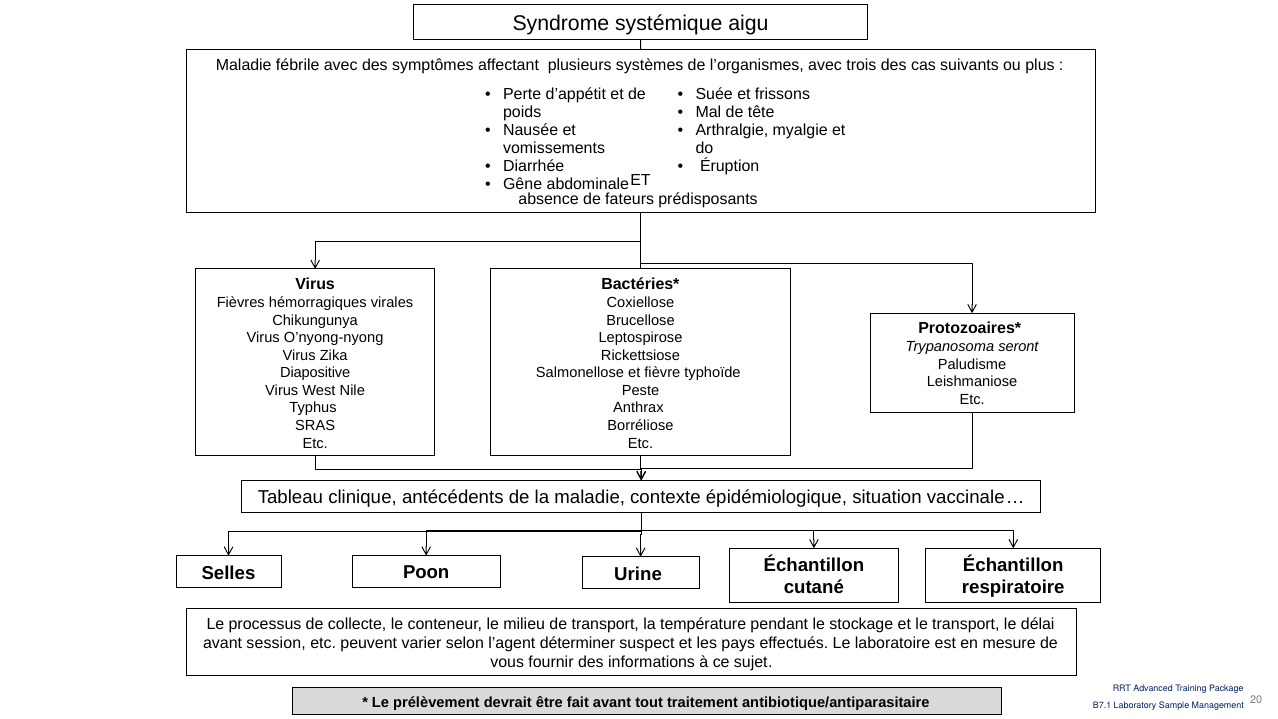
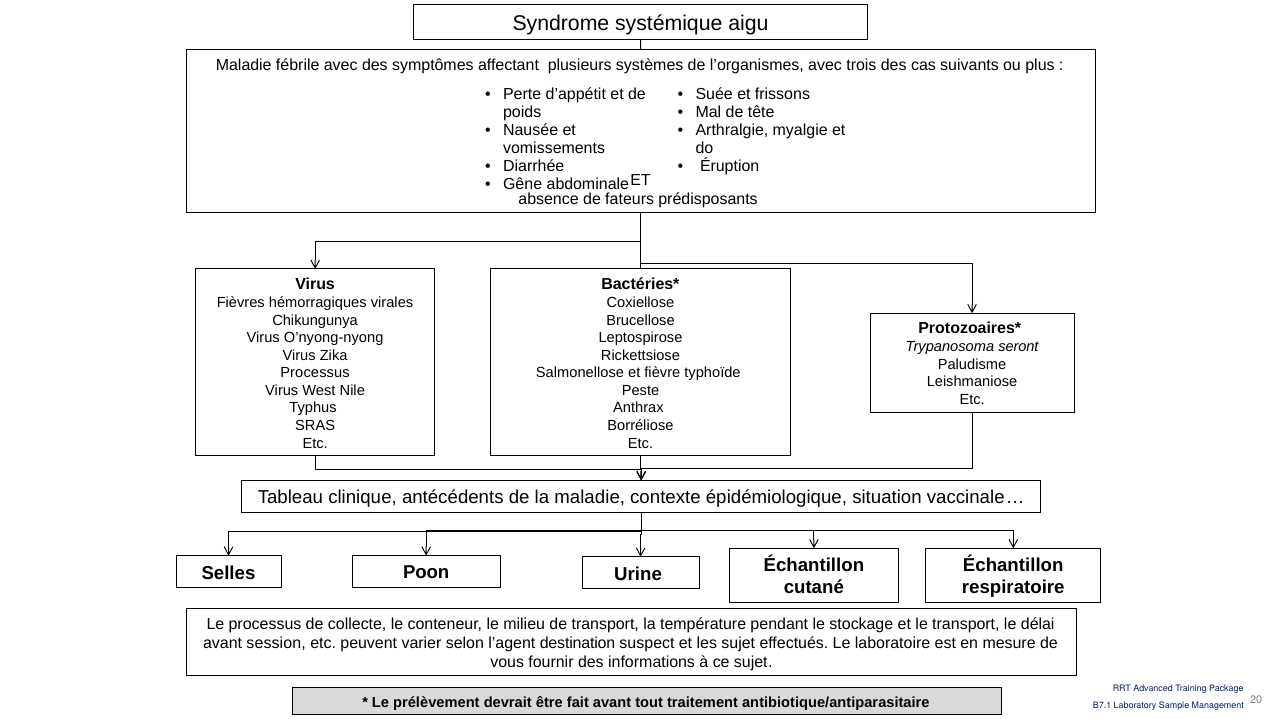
Diapositive: Diapositive -> Processus (315, 373)
déterminer: déterminer -> destination (578, 643)
les pays: pays -> sujet (738, 643)
